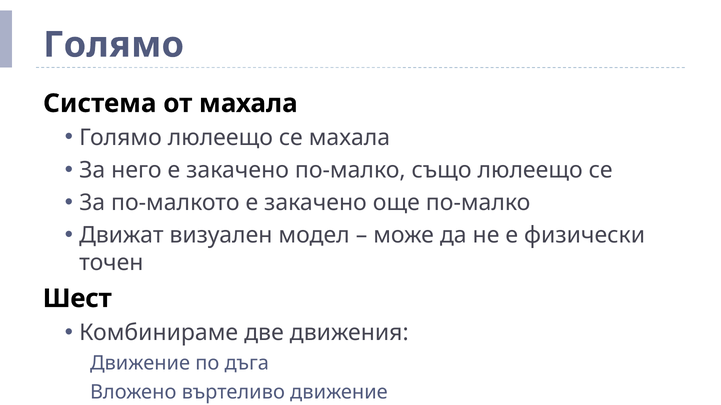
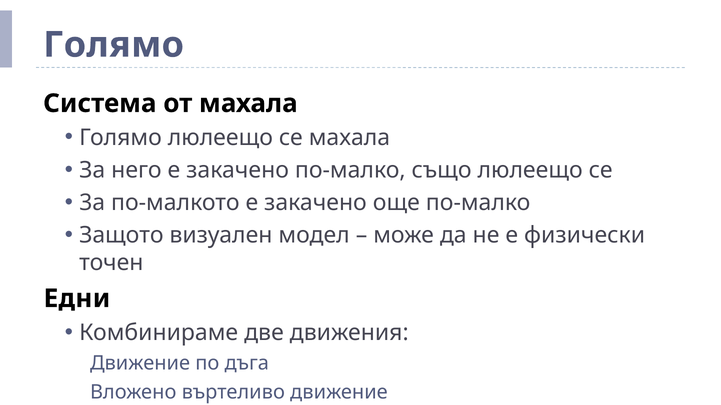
Движат: Движат -> Защото (121, 236)
Шест: Шест -> Едни (77, 299)
